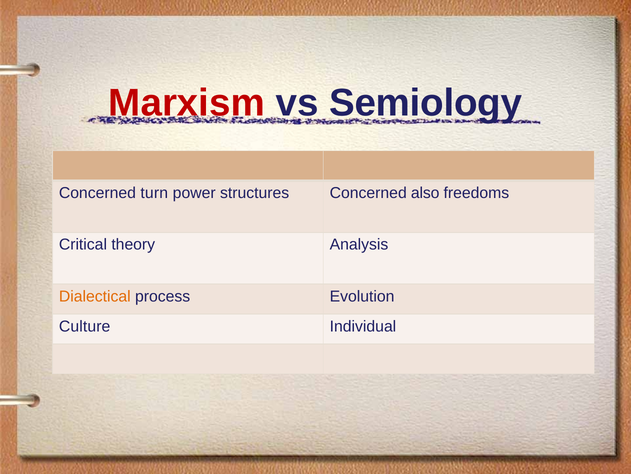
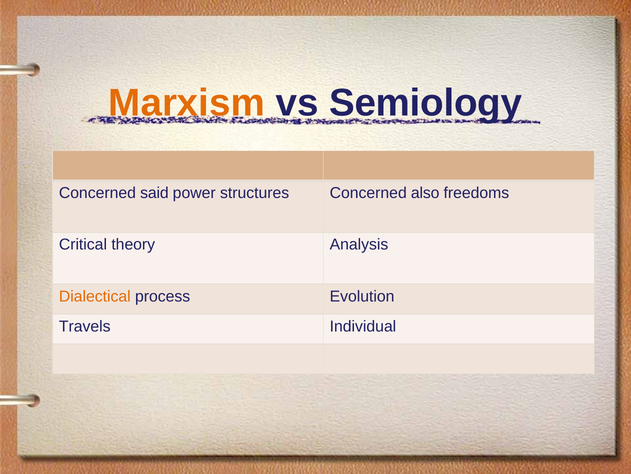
Marxism colour: red -> orange (187, 103)
turn: turn -> said (154, 193)
Culture: Culture -> Travels (85, 326)
